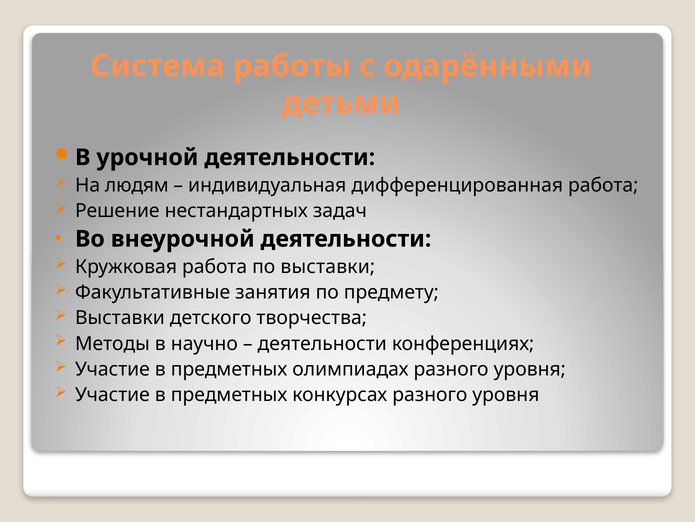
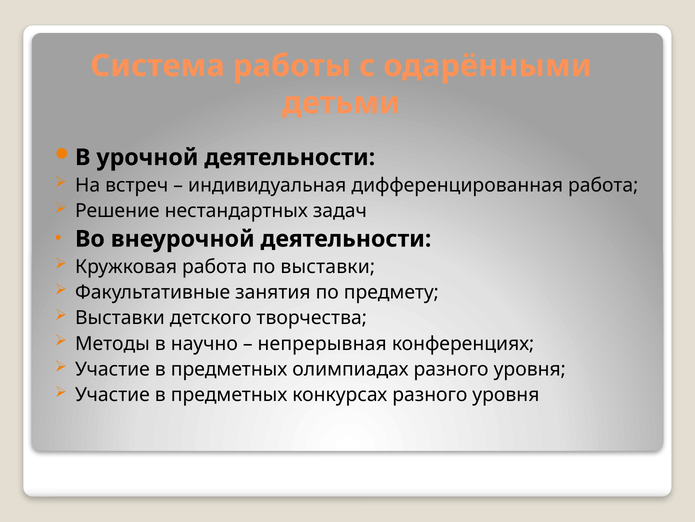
людям: людям -> встреч (137, 185)
деятельности: деятельности -> непрерывная (322, 343)
